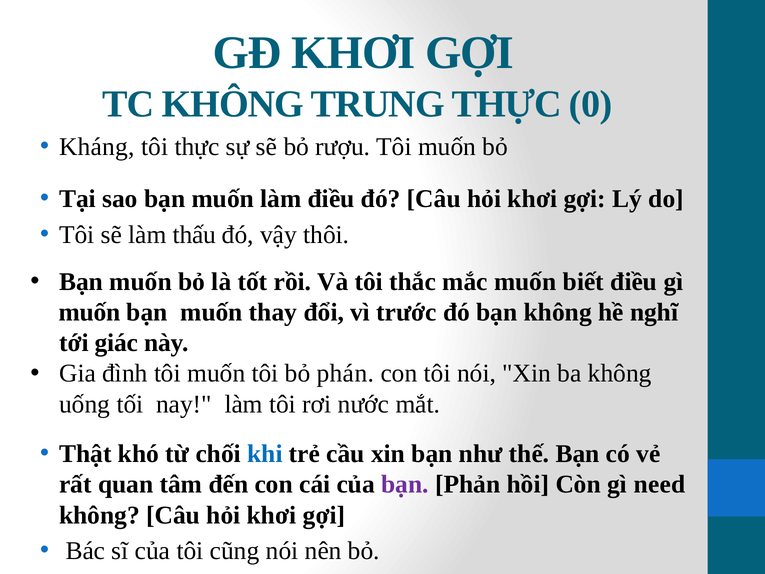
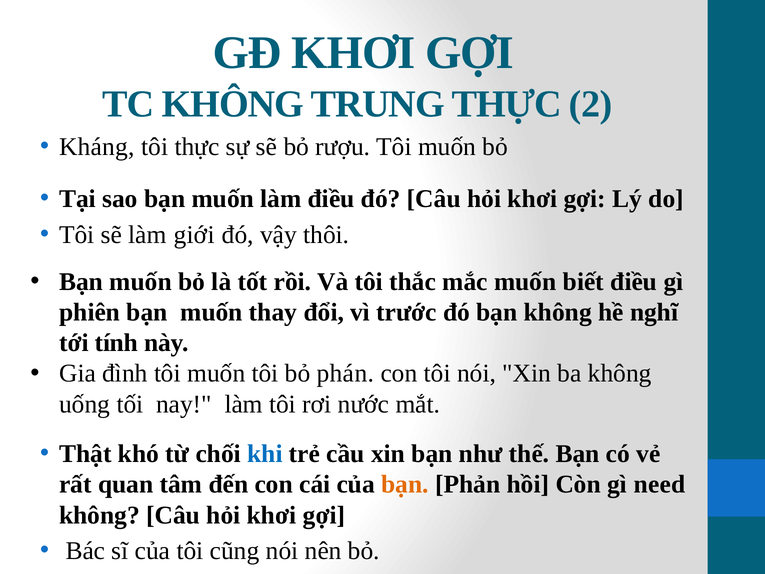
0: 0 -> 2 (591, 104)
thấu: thấu -> giới (194, 235)
muốn: muốn -> phiên (90, 312)
giác: giác -> tính (117, 343)
bạn colour: purple -> orange (405, 484)
